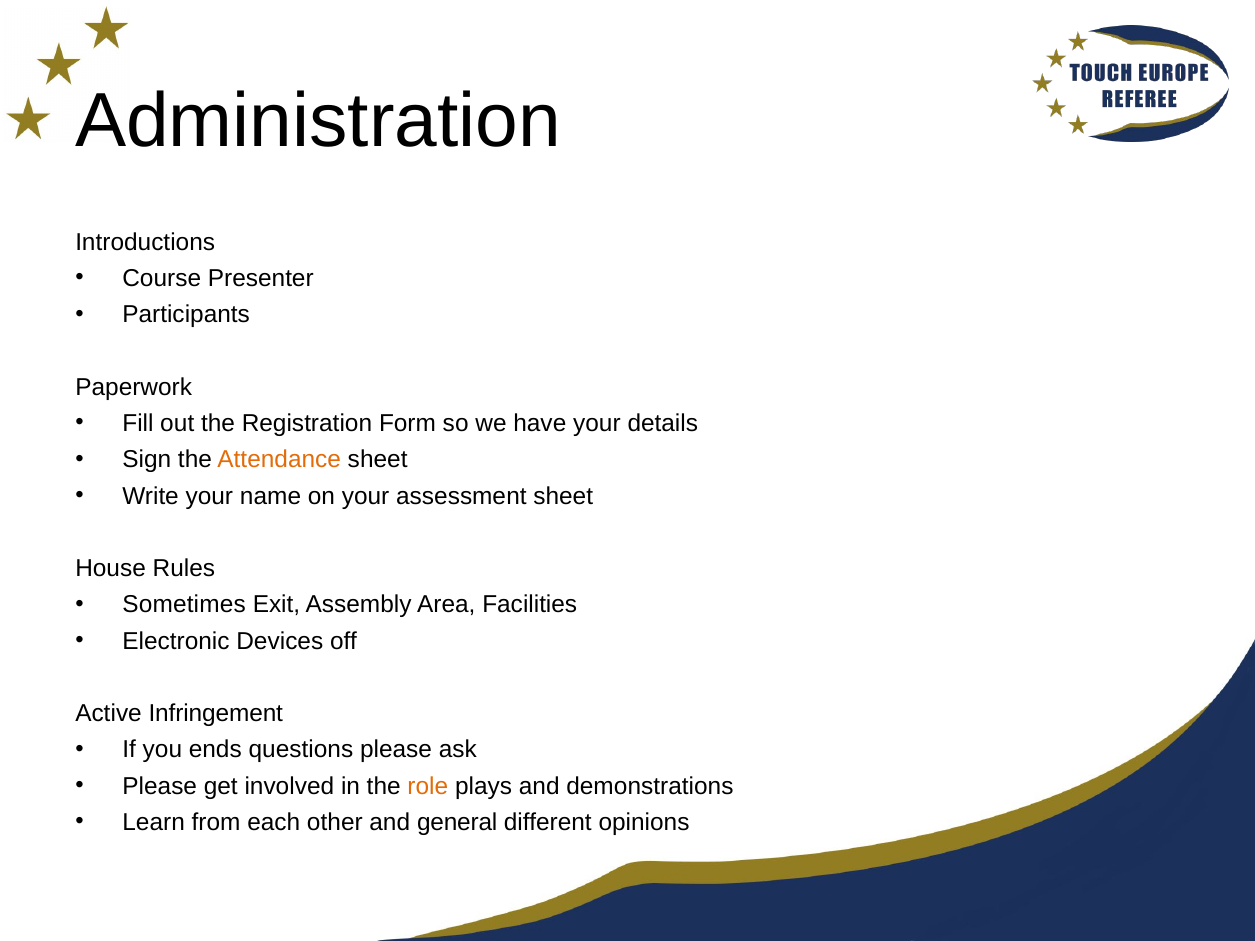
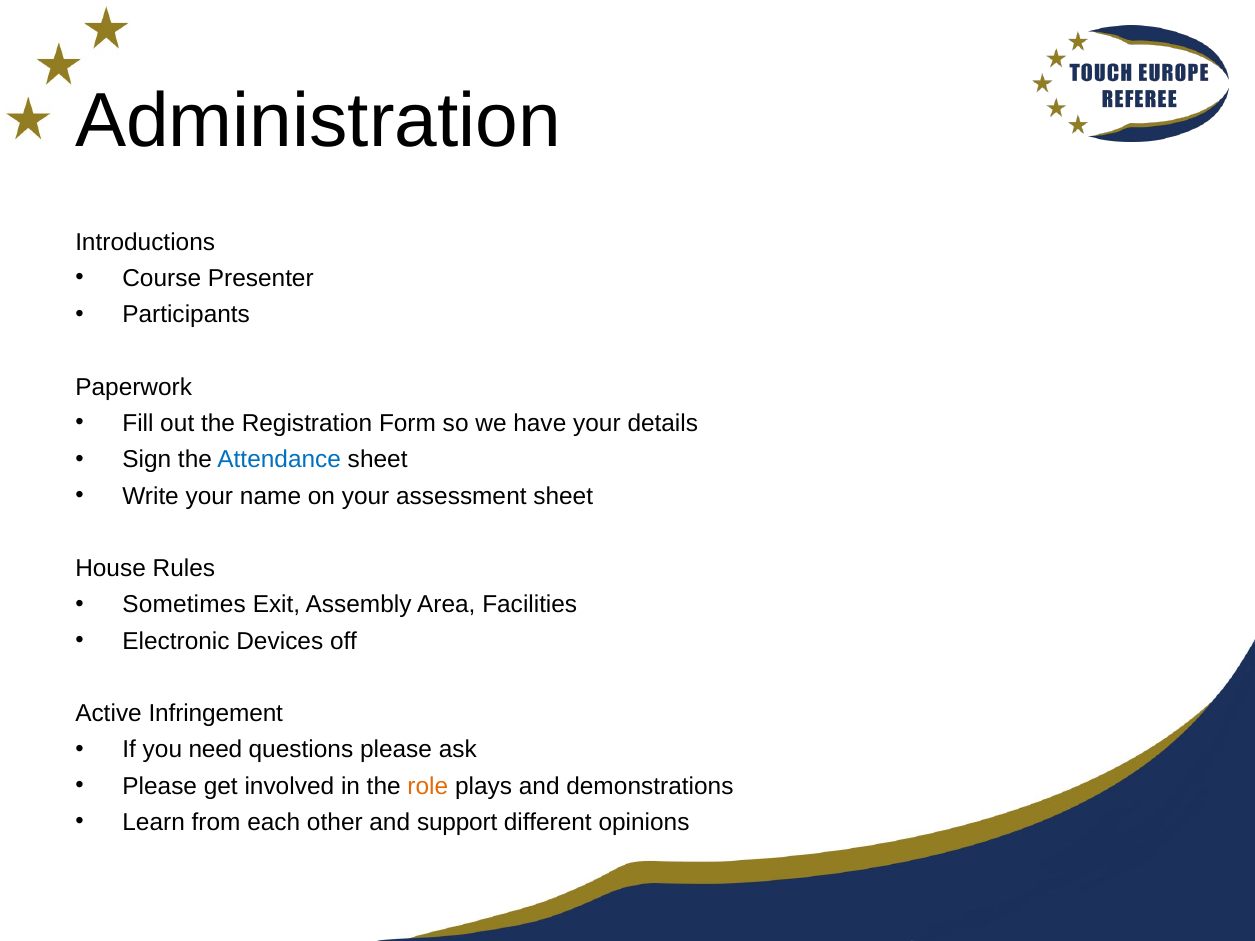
Attendance colour: orange -> blue (279, 460)
ends: ends -> need (215, 750)
general: general -> support (457, 823)
